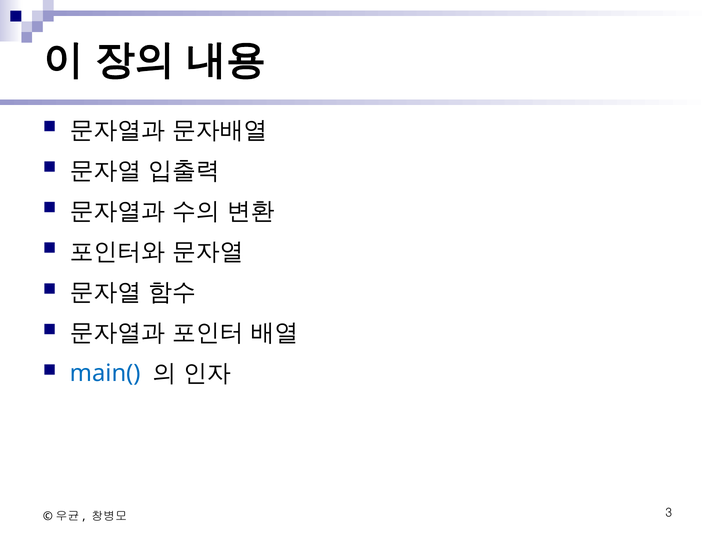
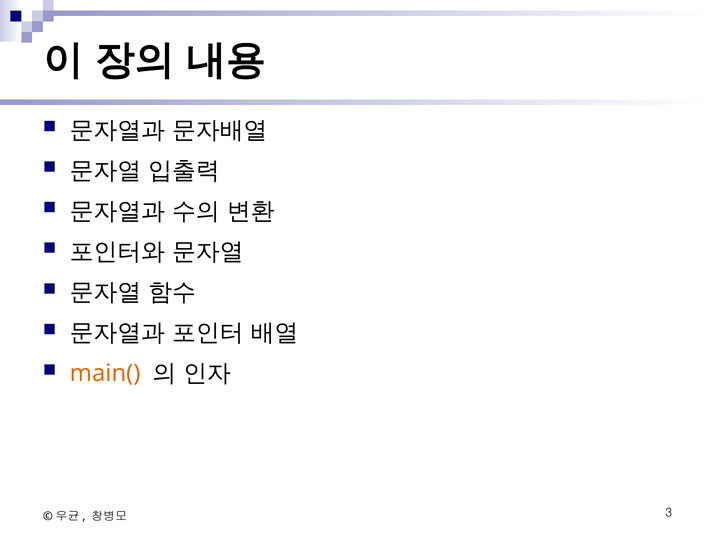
main( colour: blue -> orange (105, 373)
